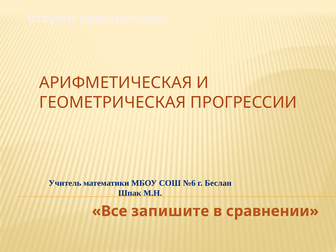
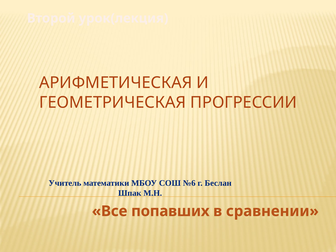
запишите: запишите -> попавших (170, 211)
